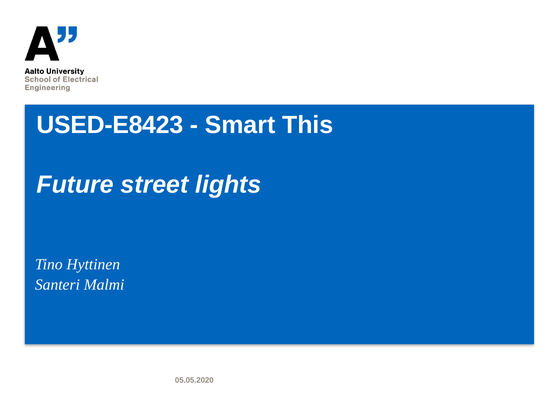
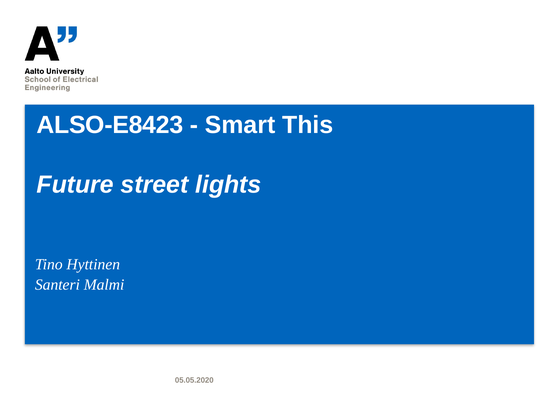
USED-E8423: USED-E8423 -> ALSO-E8423 (110, 125)
